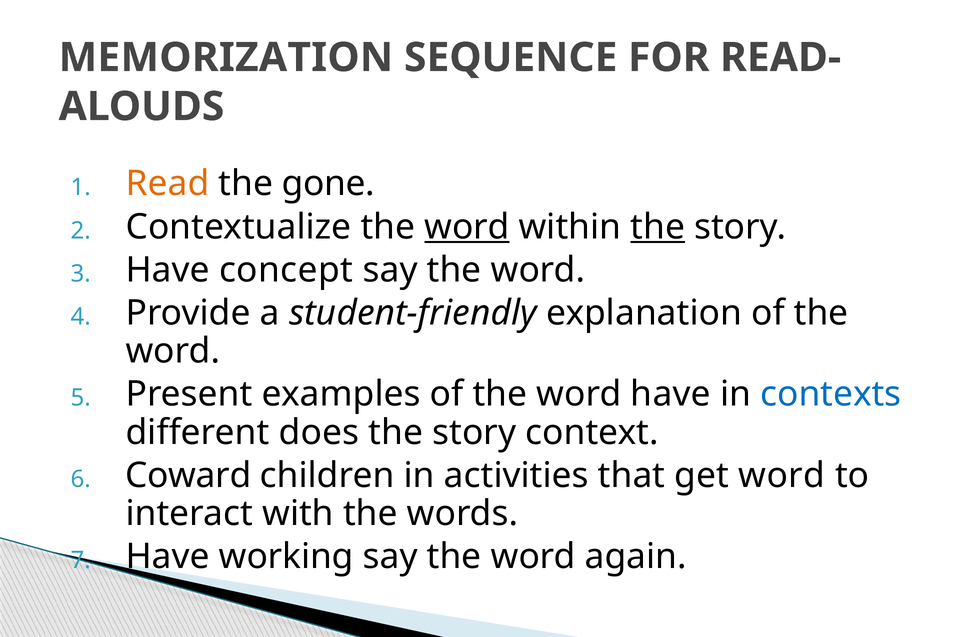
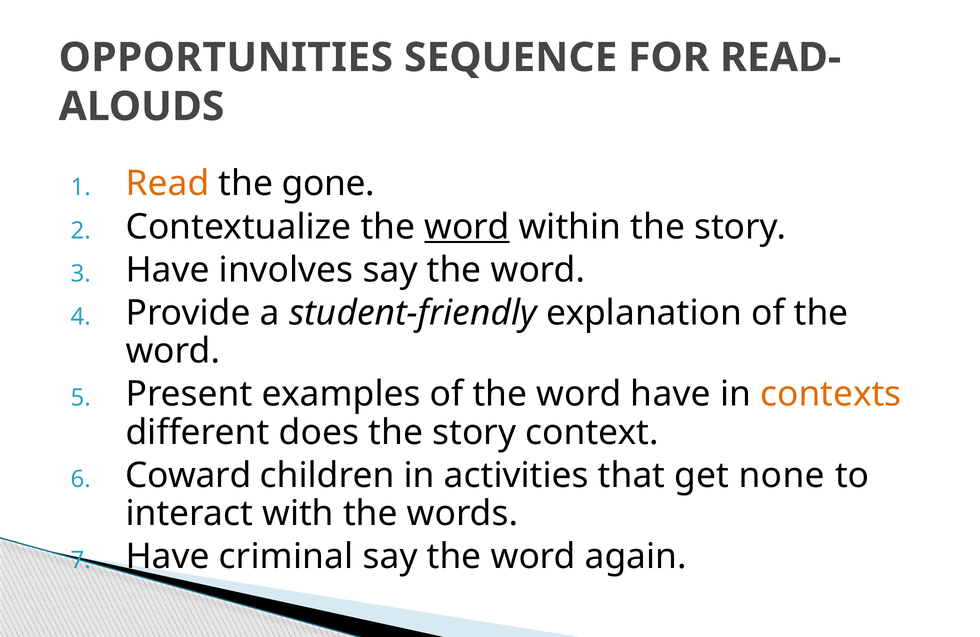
MEMORIZATION: MEMORIZATION -> OPPORTUNITIES (226, 58)
the underline: present -> none (658, 227)
concept: concept -> involves (286, 270)
contexts colour: blue -> orange (831, 394)
get word: word -> none (782, 475)
working: working -> criminal (286, 557)
